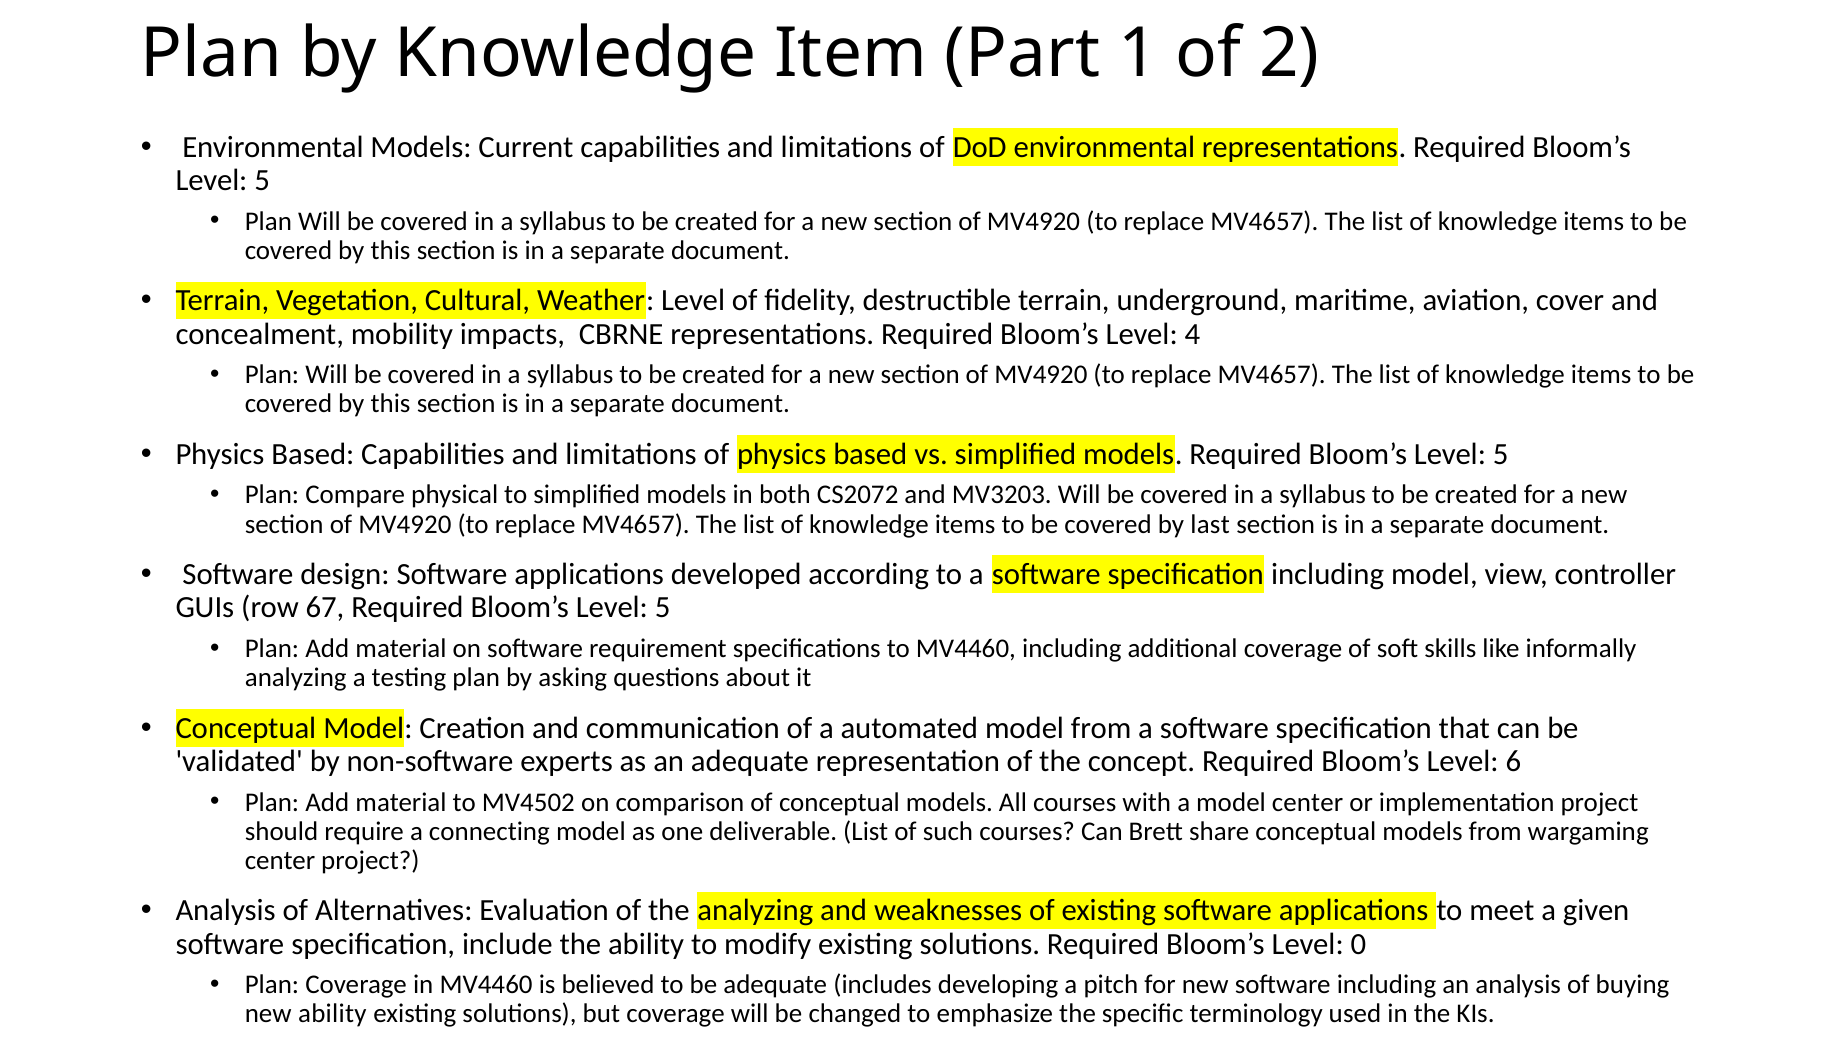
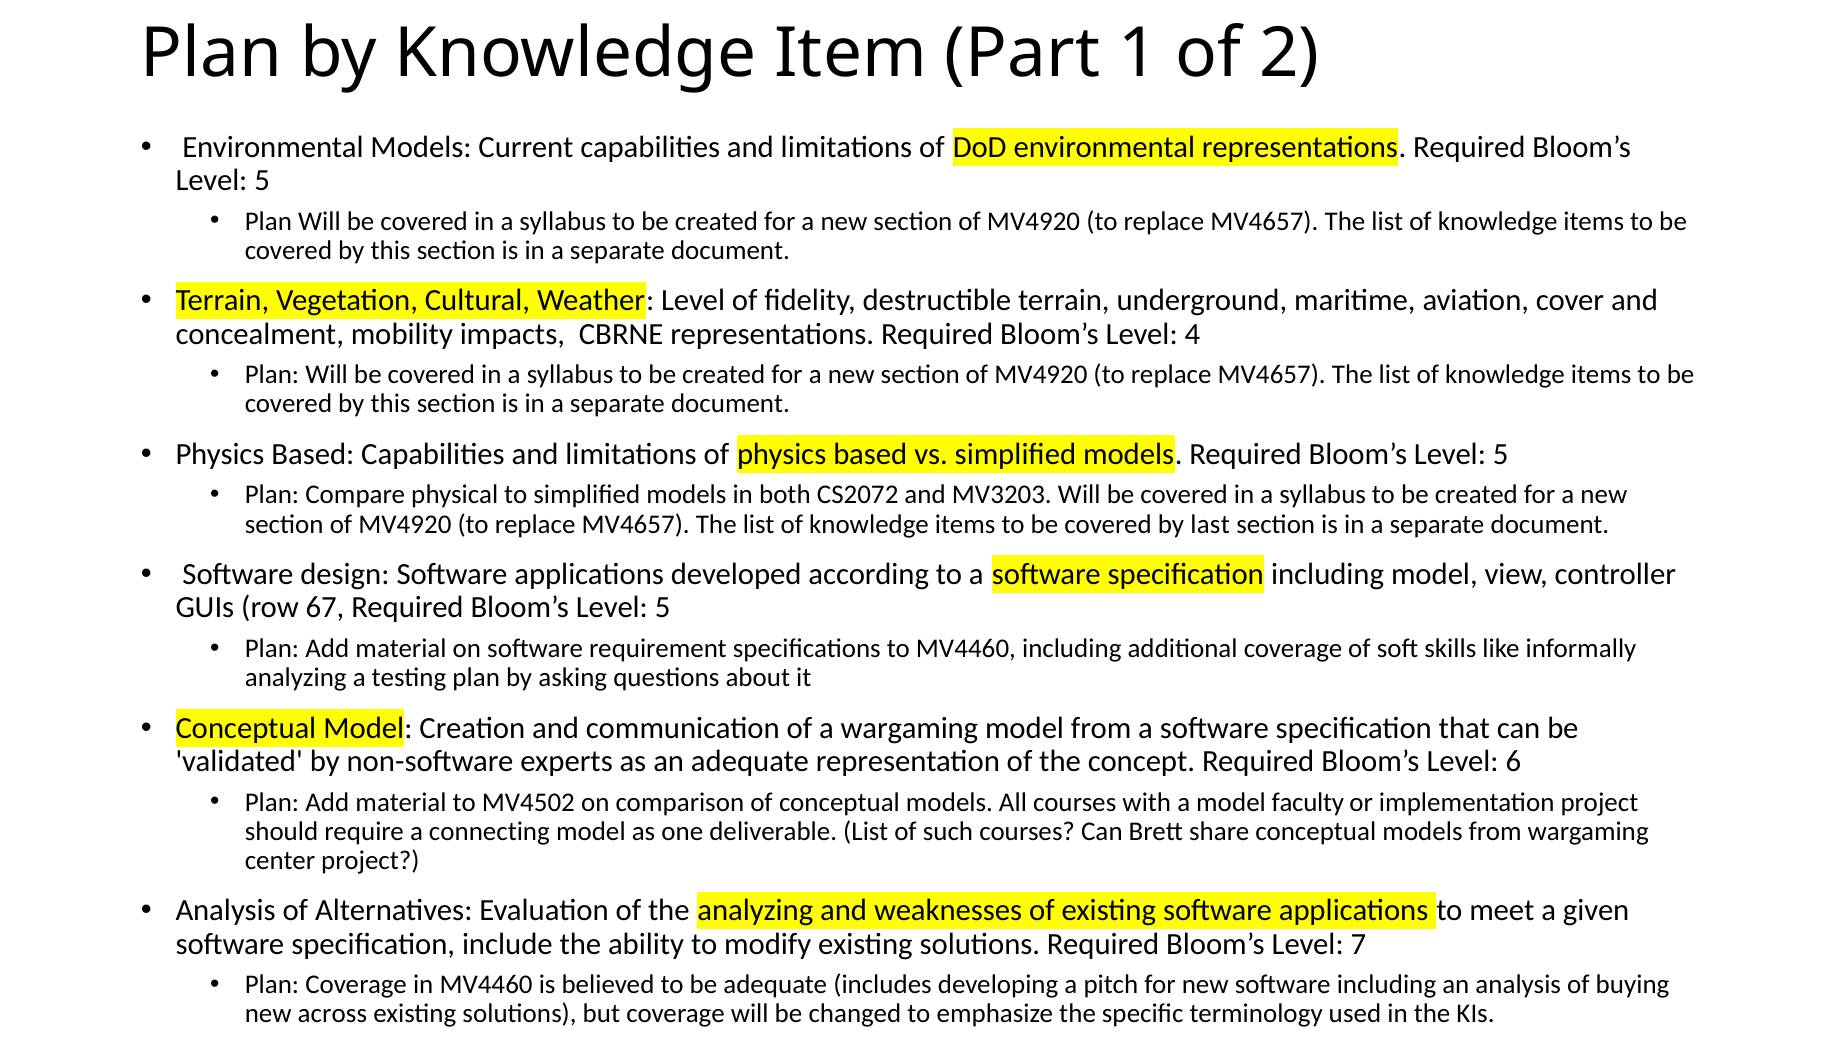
a automated: automated -> wargaming (909, 728)
model center: center -> faculty (1308, 803)
0: 0 -> 7 (1358, 944)
new ability: ability -> across (332, 1014)
